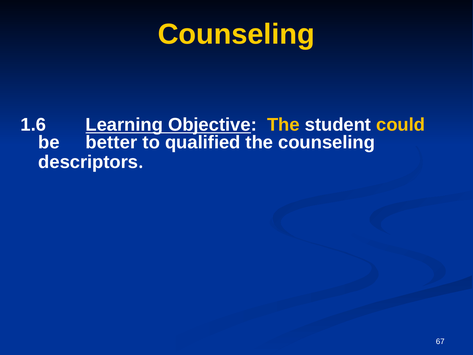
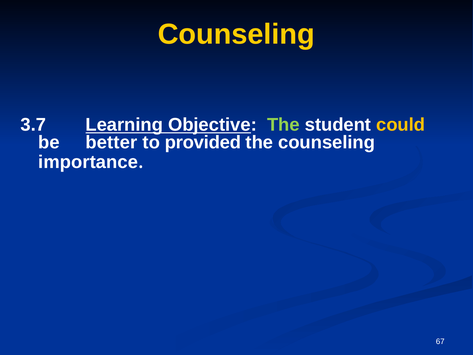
1.6: 1.6 -> 3.7 (33, 125)
The colour: yellow -> light green (283, 125)
qualified: qualified -> provided (203, 142)
descriptors: descriptors -> importance (88, 162)
